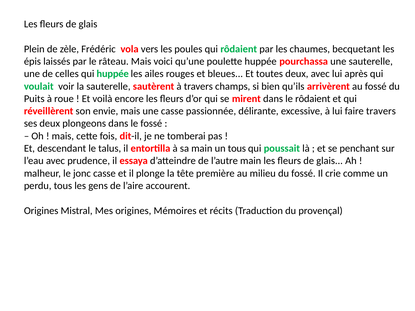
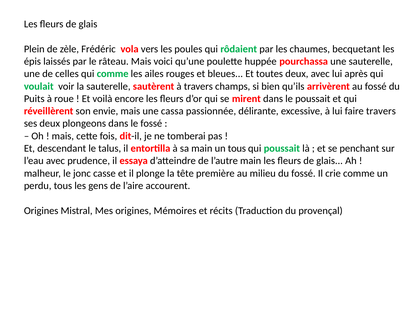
qui huppée: huppée -> comme (113, 74)
le rôdaient: rôdaient -> poussait (313, 99)
une casse: casse -> cassa (172, 111)
